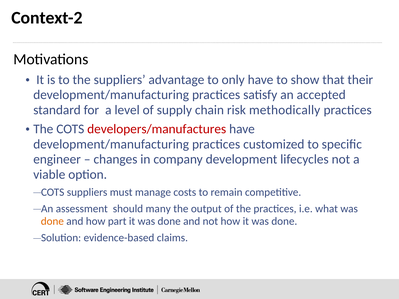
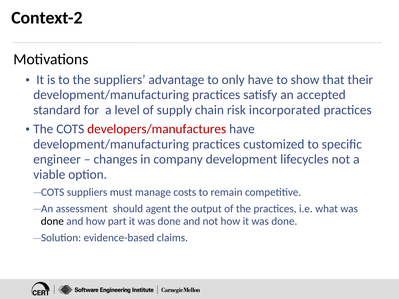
methodically: methodically -> incorporated (285, 110)
many: many -> agent (158, 209)
done colour: orange -> black (52, 222)
